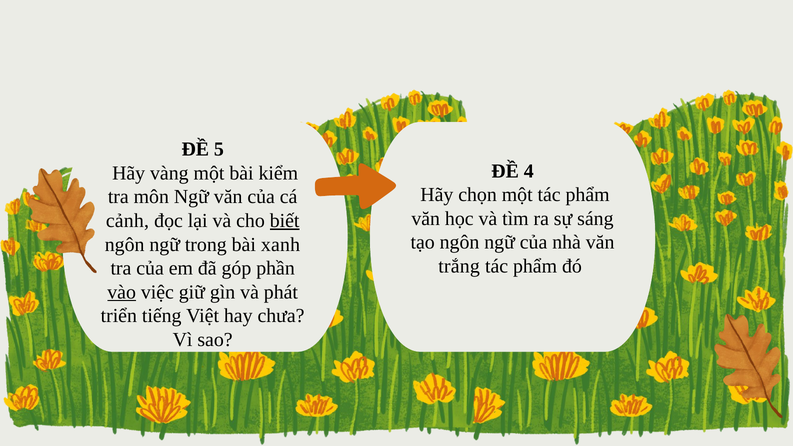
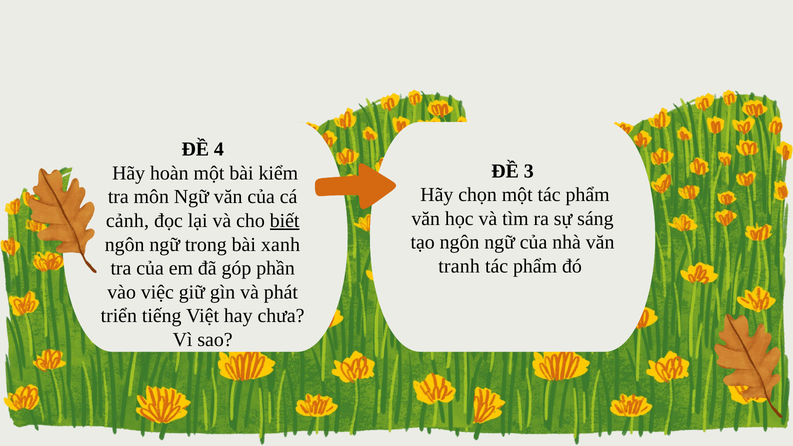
5: 5 -> 4 (219, 149)
4: 4 -> 3 (529, 171)
vàng: vàng -> hoàn (169, 173)
trắng: trắng -> tranh (459, 266)
vào underline: present -> none (122, 292)
